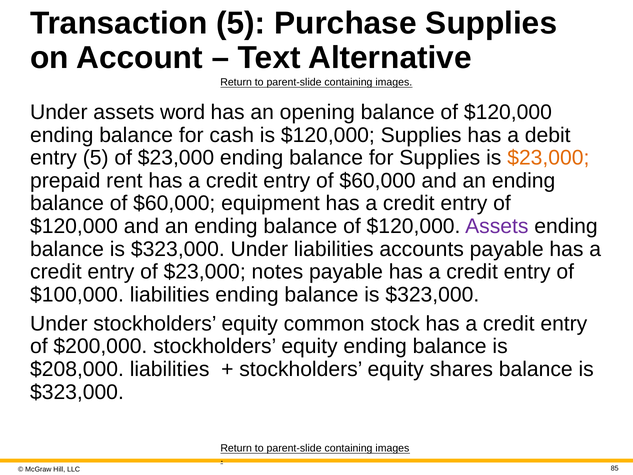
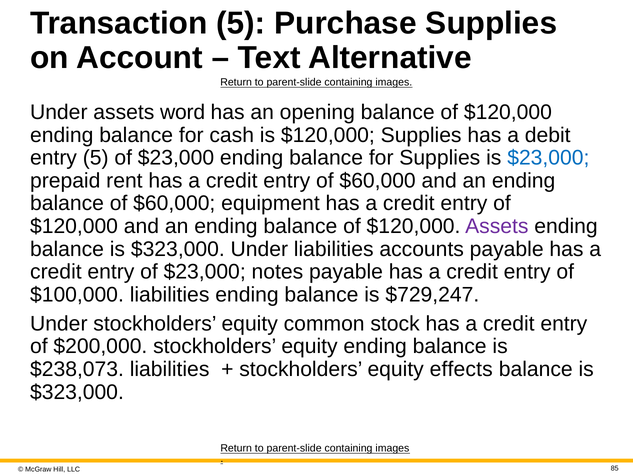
$23,000 colour: orange -> blue (548, 158)
$323,000: $323,000 -> $729,247 (432, 294)
$208,000: $208,000 -> $238,073 (77, 369)
shares: shares -> effects (461, 369)
